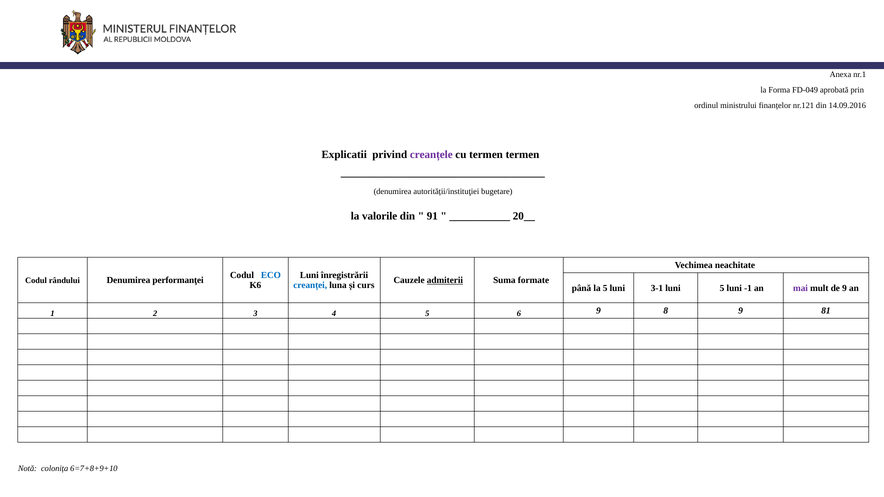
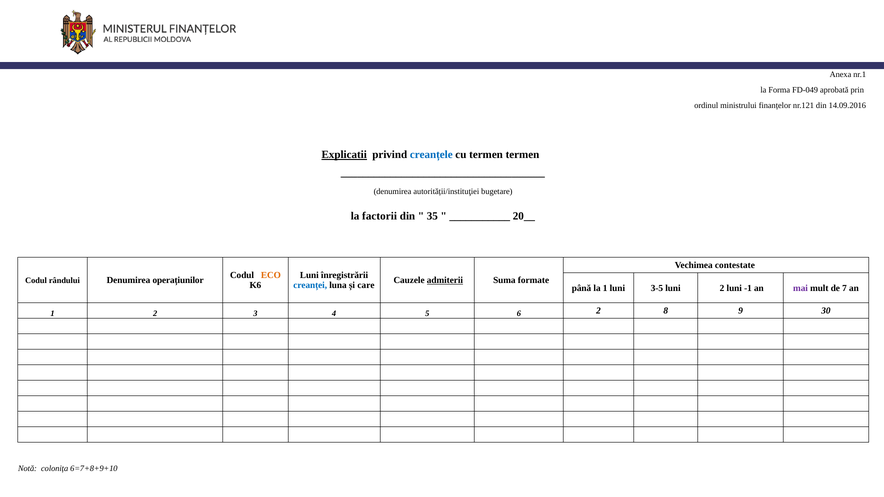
Explicatii underline: none -> present (344, 155)
creanțele colour: purple -> blue (431, 155)
valorile: valorile -> factorii (380, 216)
91: 91 -> 35 (432, 216)
neachitate: neachitate -> contestate (735, 266)
ECO colour: blue -> orange (271, 275)
performanţei: performanţei -> operațiunilor (178, 280)
curs: curs -> care (366, 286)
la 5: 5 -> 1 (605, 288)
3-1: 3-1 -> 3-5 (657, 288)
luni 5: 5 -> 2 (722, 288)
de 9: 9 -> 7 (844, 288)
6 9: 9 -> 2 (598, 311)
81: 81 -> 30 (826, 311)
